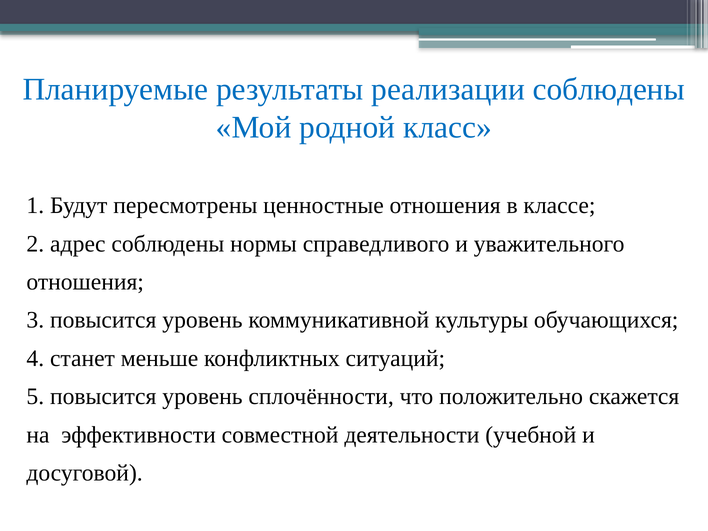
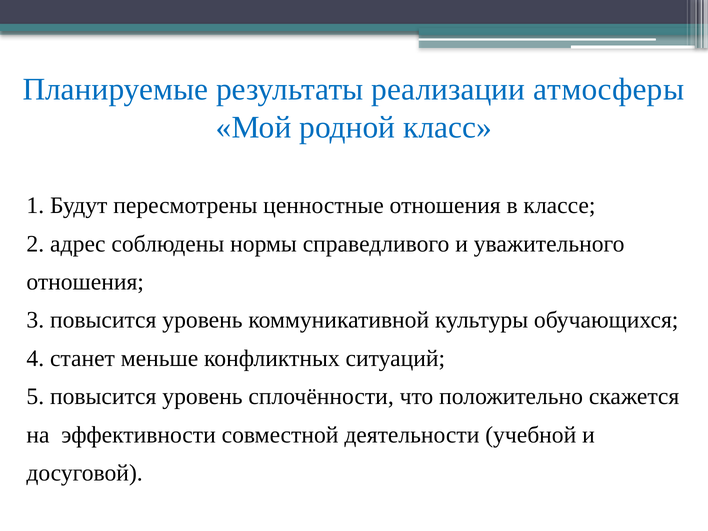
реализации соблюдены: соблюдены -> атмосферы (609, 89)
